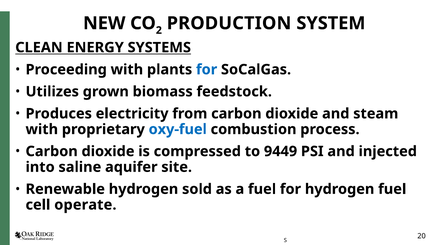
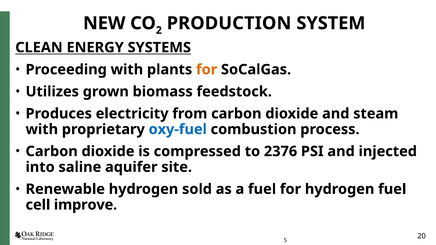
for colour: blue -> orange (207, 70)
9449: 9449 -> 2376 (281, 152)
operate: operate -> improve (86, 205)
